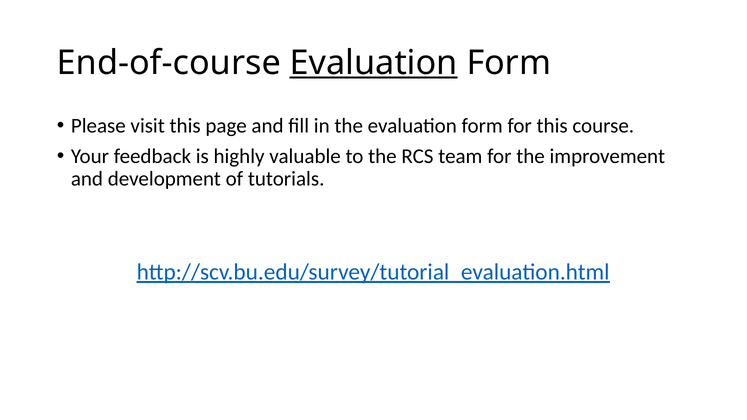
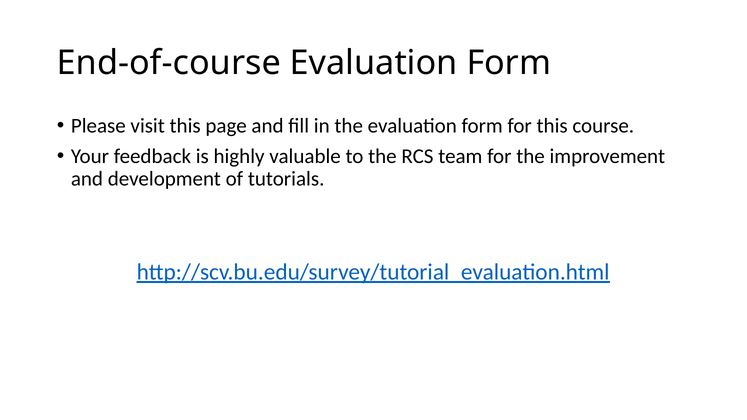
Evaluation underline: present -> none (374, 63)
